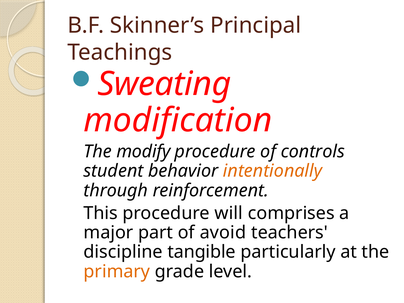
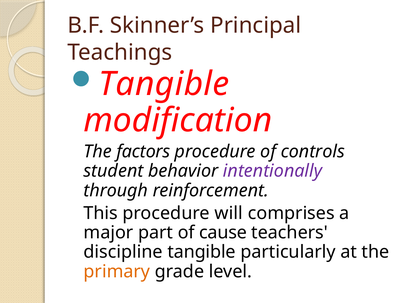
Sweating: Sweating -> Tangible (164, 84)
modify: modify -> factors (143, 152)
intentionally colour: orange -> purple (273, 171)
avoid: avoid -> cause (223, 233)
